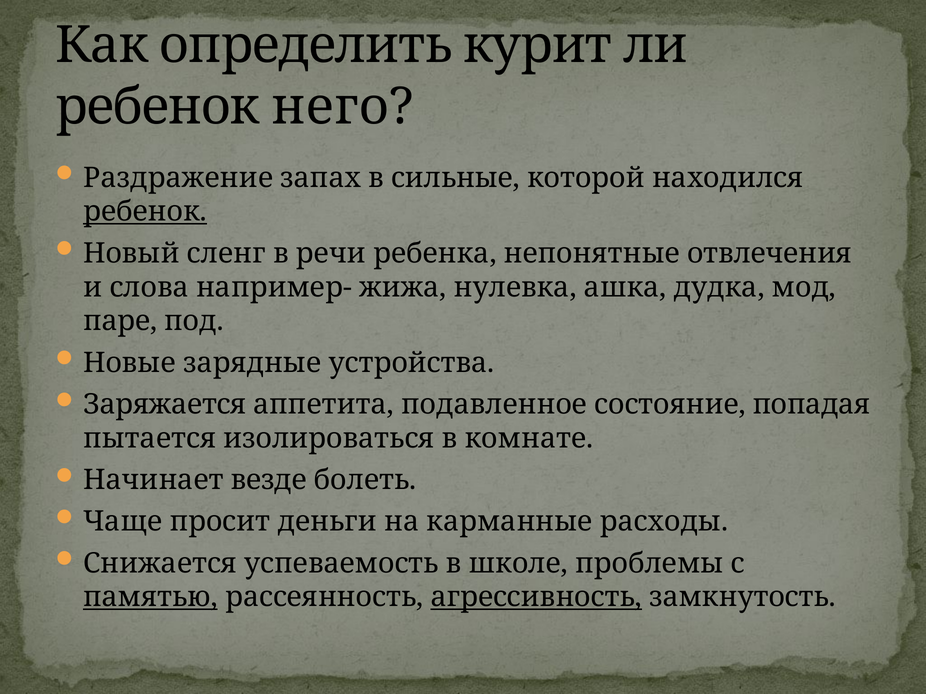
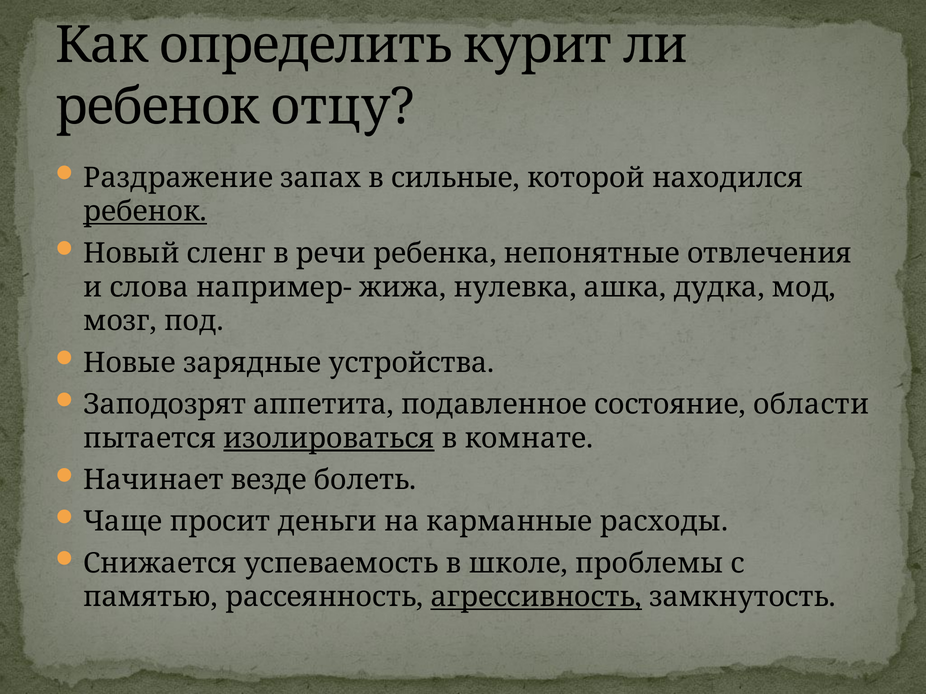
него: него -> отцу (343, 107)
паре: паре -> мозг (120, 321)
Заряжается: Заряжается -> Заподозрят (165, 405)
попадая: попадая -> области (811, 405)
изолироваться underline: none -> present (329, 439)
памятью underline: present -> none (150, 598)
